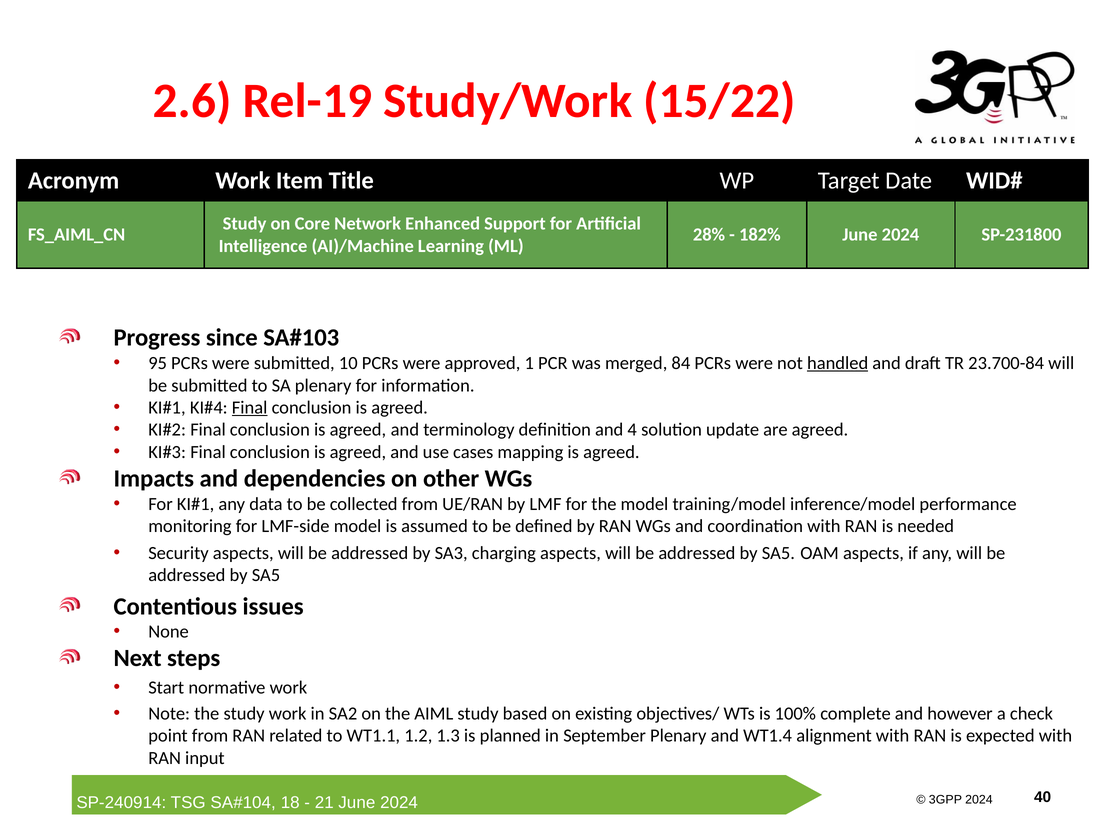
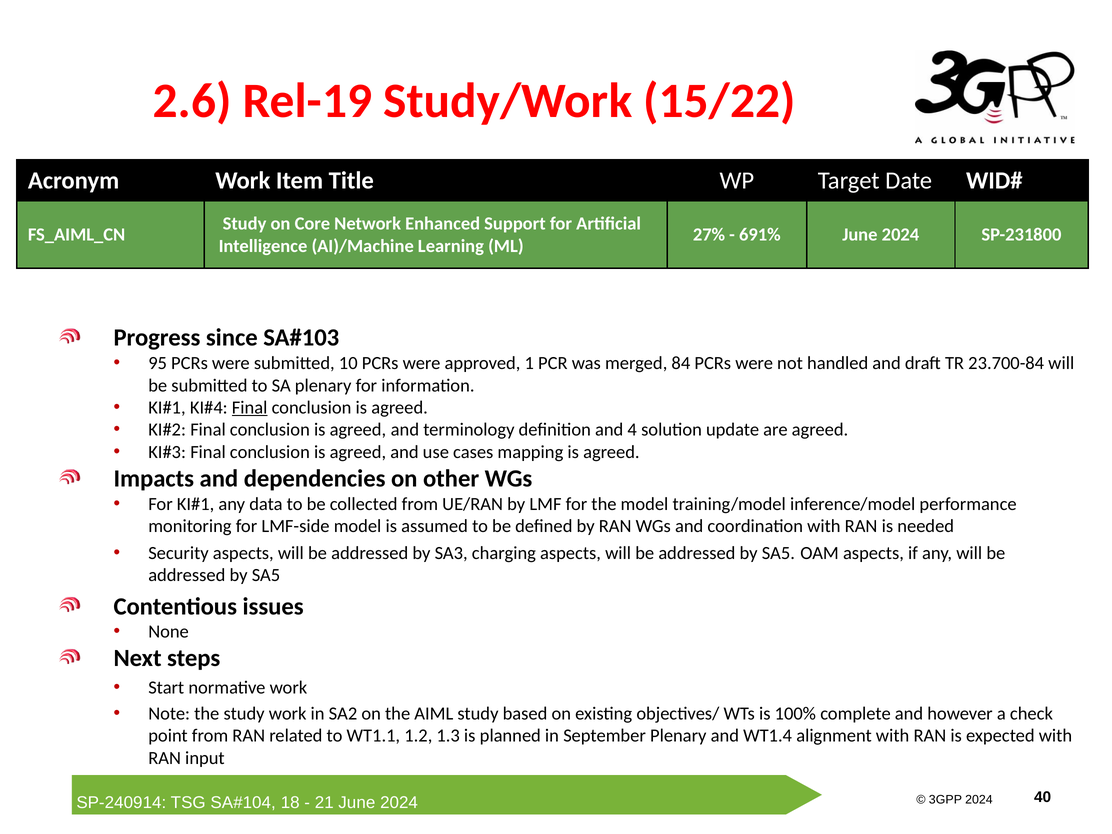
28%: 28% -> 27% (709, 235)
182%: 182% -> 691% (760, 235)
handled underline: present -> none (838, 363)
